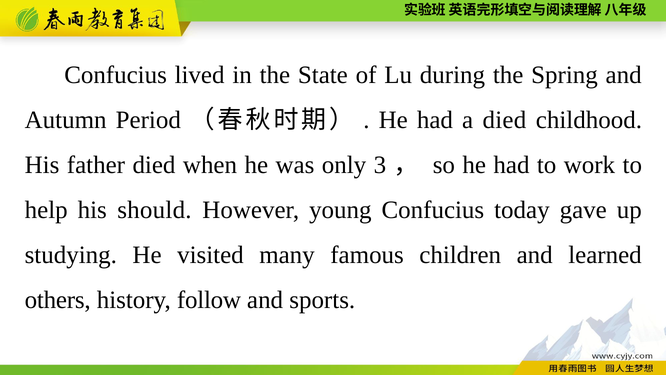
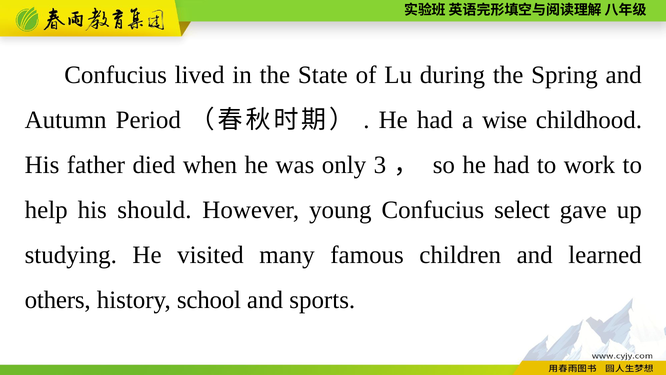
a died: died -> wise (505, 120)
today: today -> select (522, 210)
follow: follow -> school (209, 300)
